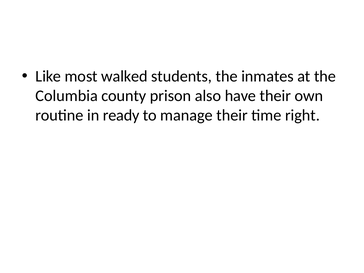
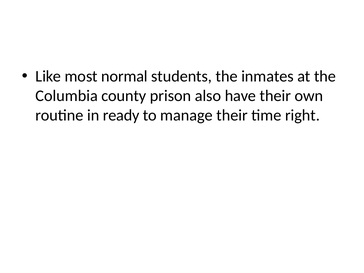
walked: walked -> normal (124, 76)
